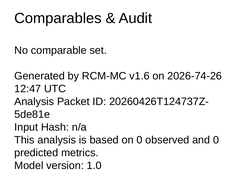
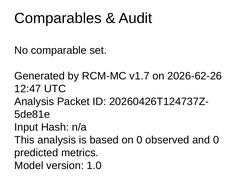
v1.6: v1.6 -> v1.7 (139, 76)
2026-74-26: 2026-74-26 -> 2026-62-26 (195, 76)
